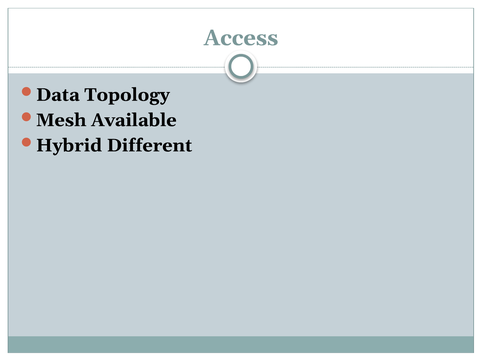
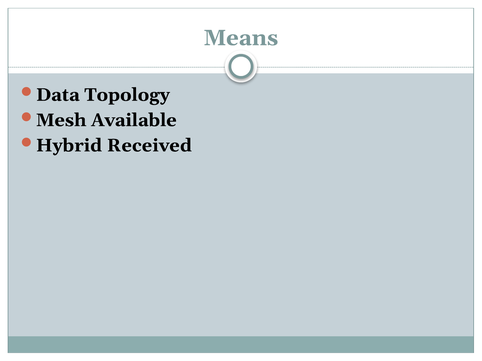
Access: Access -> Means (241, 38)
Different: Different -> Received (149, 146)
